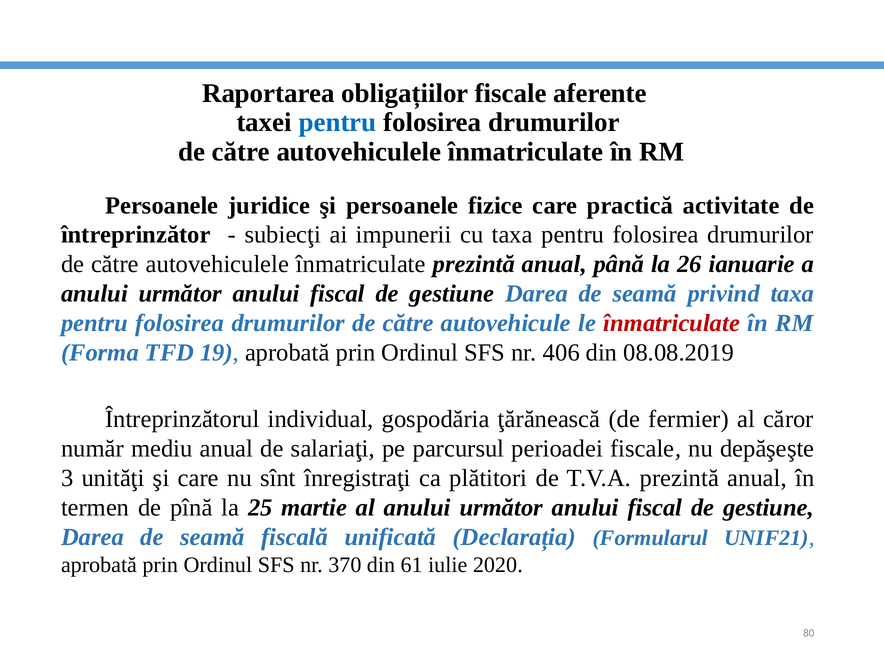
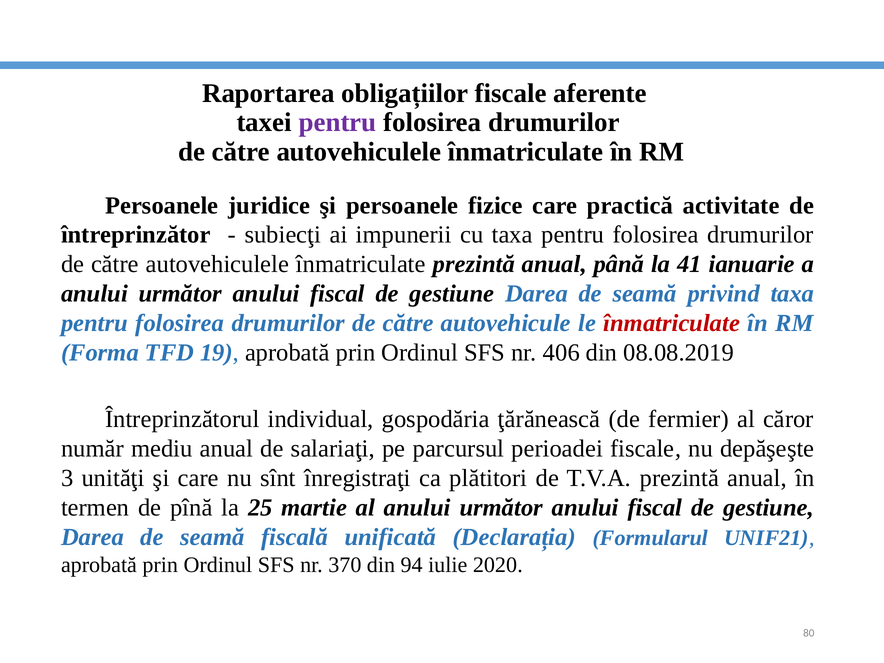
pentru colour: blue -> purple (338, 122)
26: 26 -> 41 (689, 264)
61: 61 -> 94 (412, 565)
